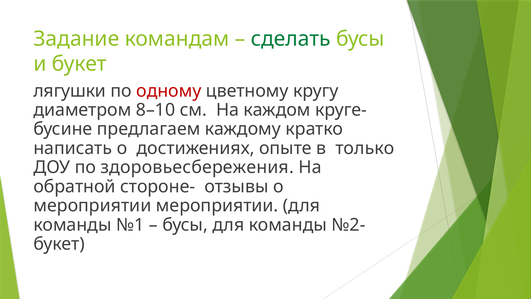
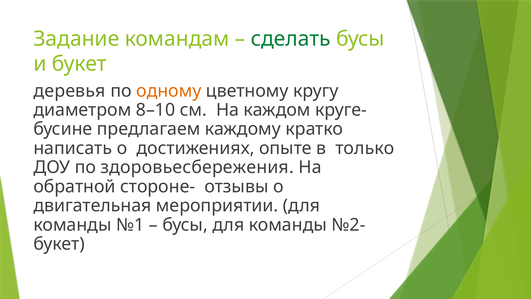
лягушки: лягушки -> деревья (70, 91)
одному colour: red -> orange (169, 91)
мероприятии: мероприятии -> двигательная (92, 206)
